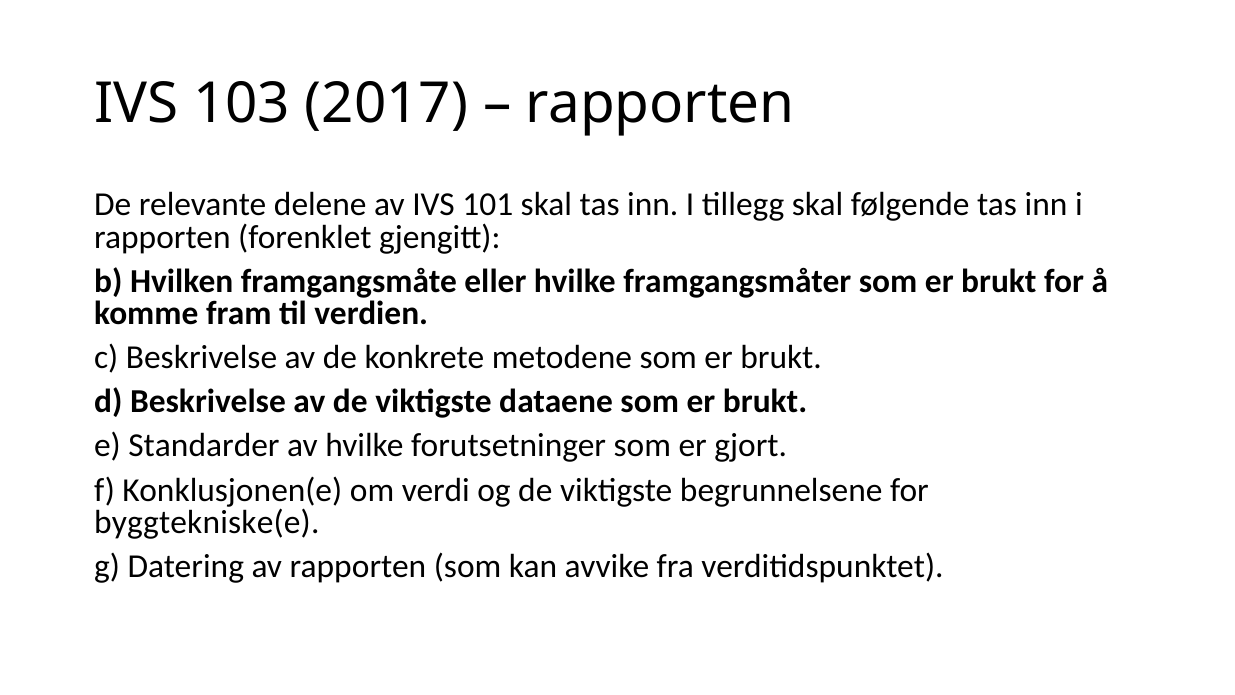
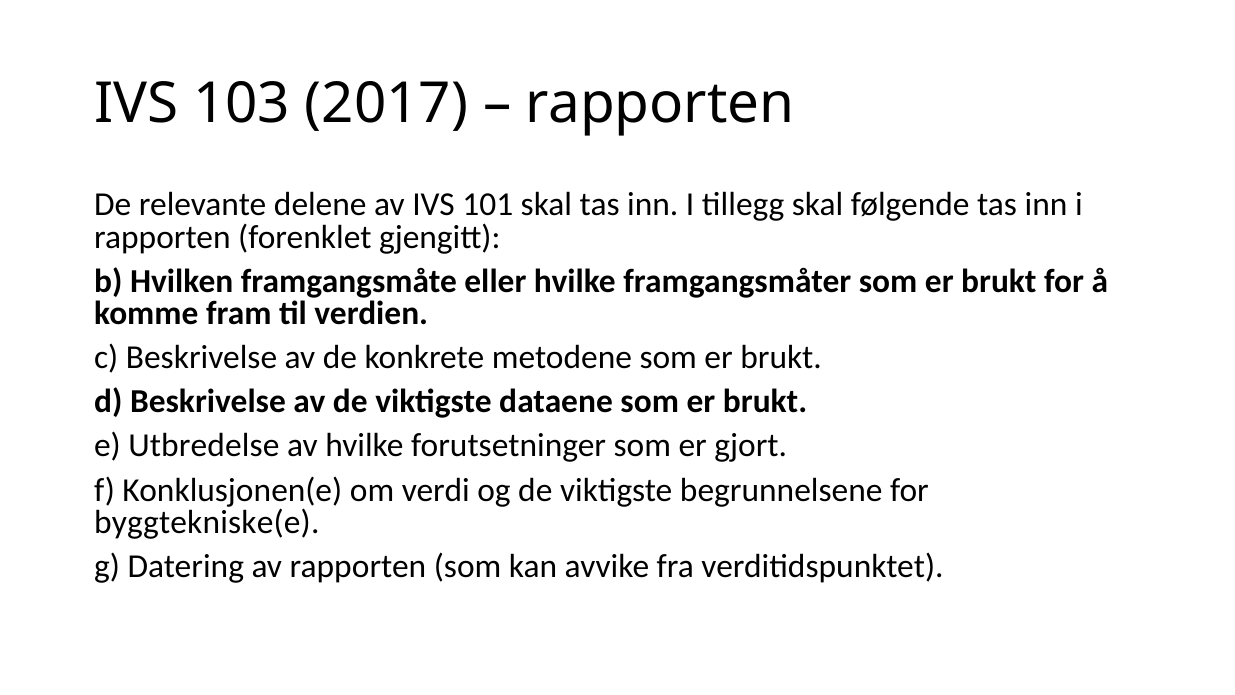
Standarder: Standarder -> Utbredelse (204, 446)
